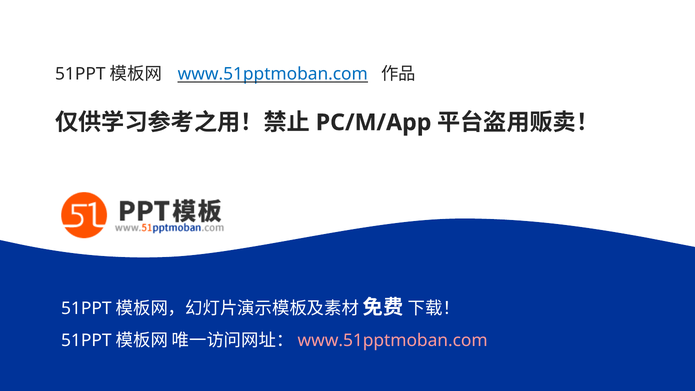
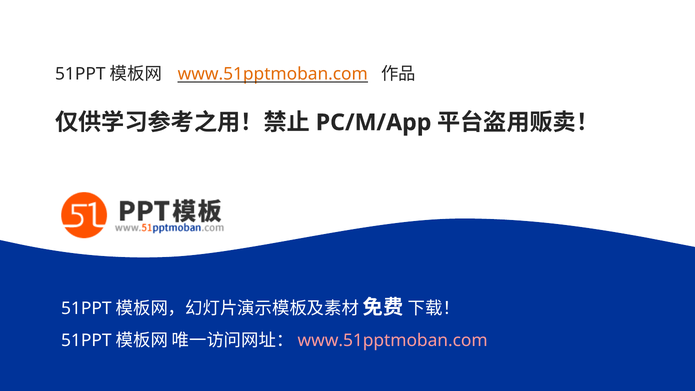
www.51pptmoban.com colour: blue -> orange (273, 74)
